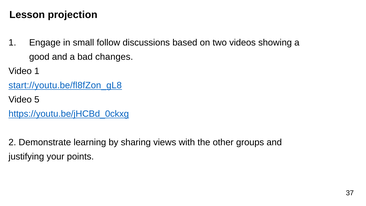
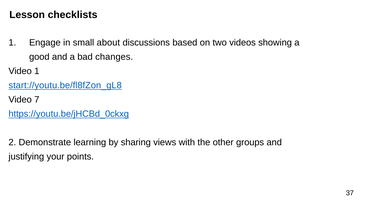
projection: projection -> checklists (73, 15)
follow: follow -> about (108, 43)
5: 5 -> 7 (37, 100)
